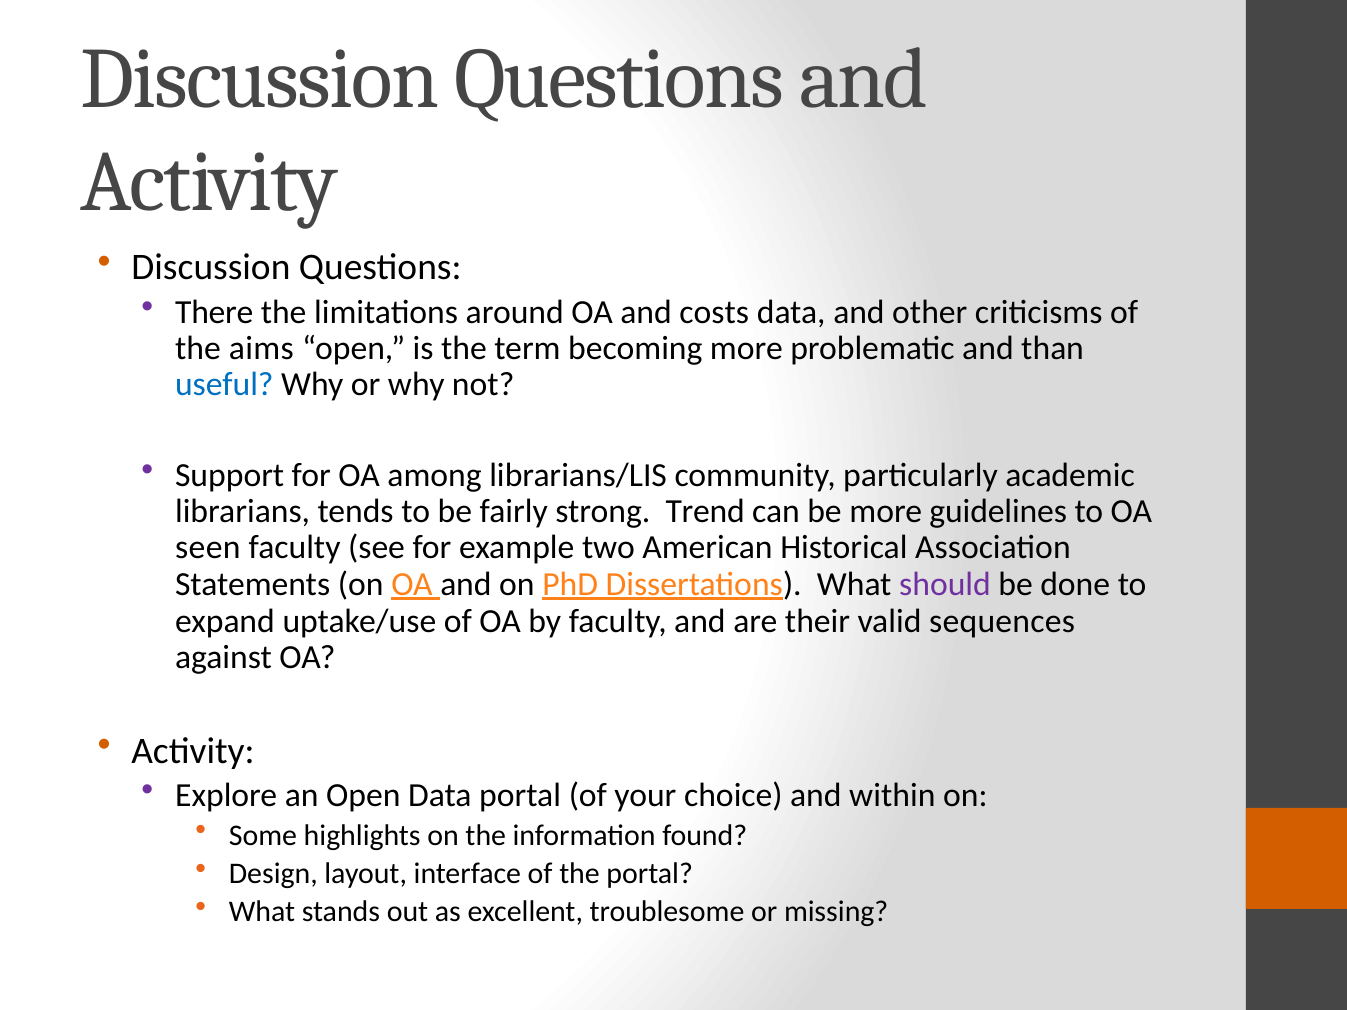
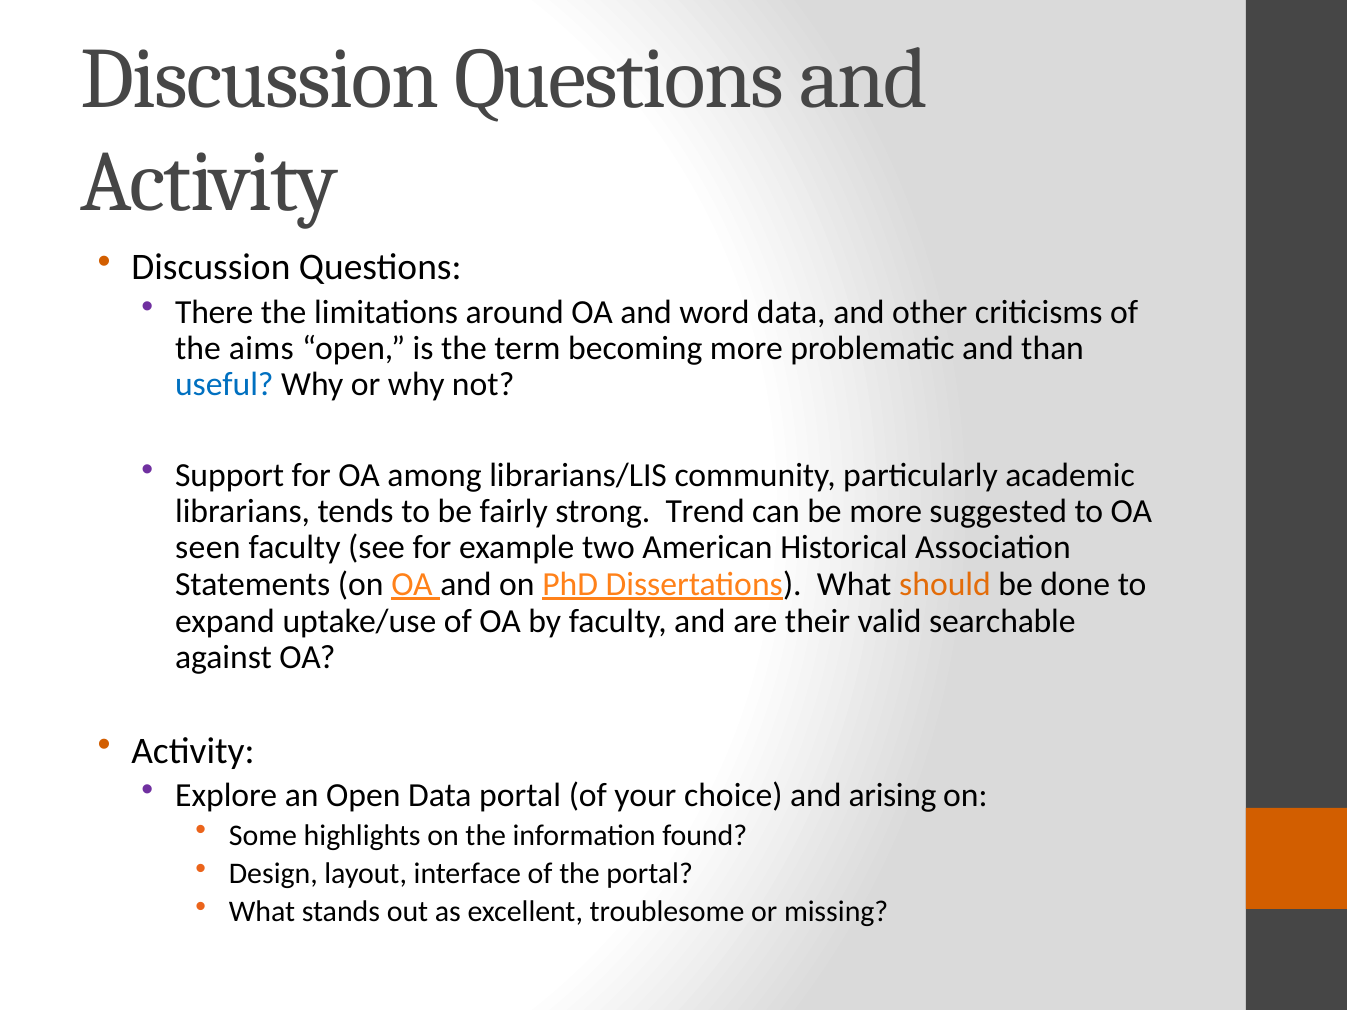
costs: costs -> word (714, 312)
guidelines: guidelines -> suggested (998, 511)
should colour: purple -> orange (945, 584)
sequences: sequences -> searchable (1002, 621)
within: within -> arising (893, 795)
